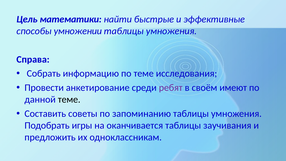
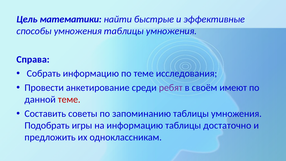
способы умножении: умножении -> умножения (78, 31)
теме colour: black -> red (69, 99)
на оканчивается: оканчивается -> информацию (135, 125)
заучивания: заучивания -> достаточно (227, 125)
